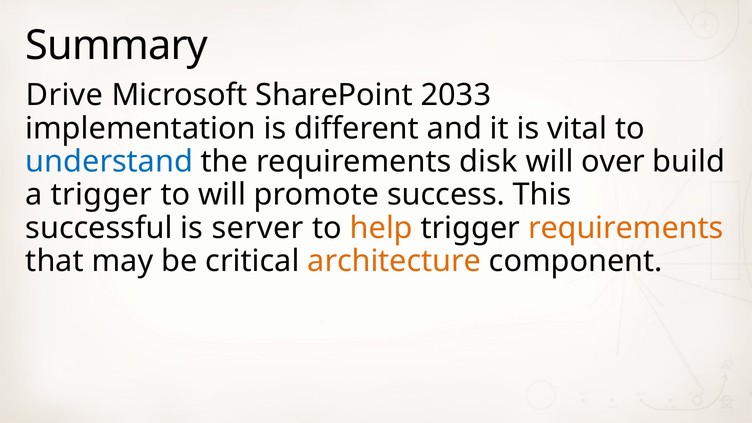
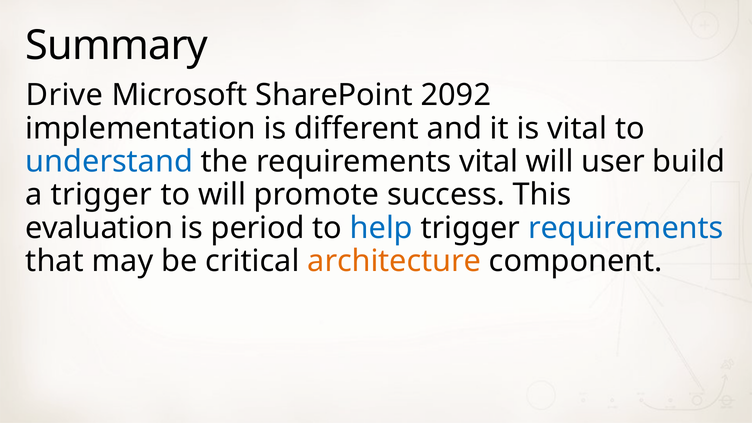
2033: 2033 -> 2092 (456, 95)
requirements disk: disk -> vital (489, 162)
over: over -> user (613, 162)
successful: successful -> evaluation (99, 228)
server: server -> period (258, 228)
help colour: orange -> blue (381, 228)
requirements colour: orange -> blue (626, 228)
